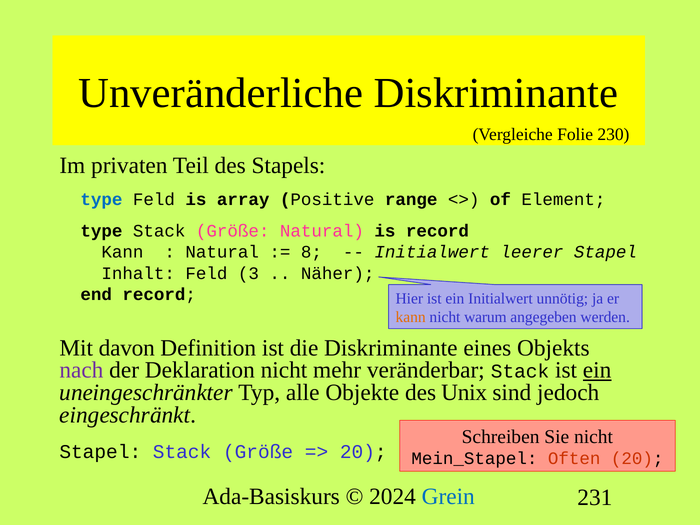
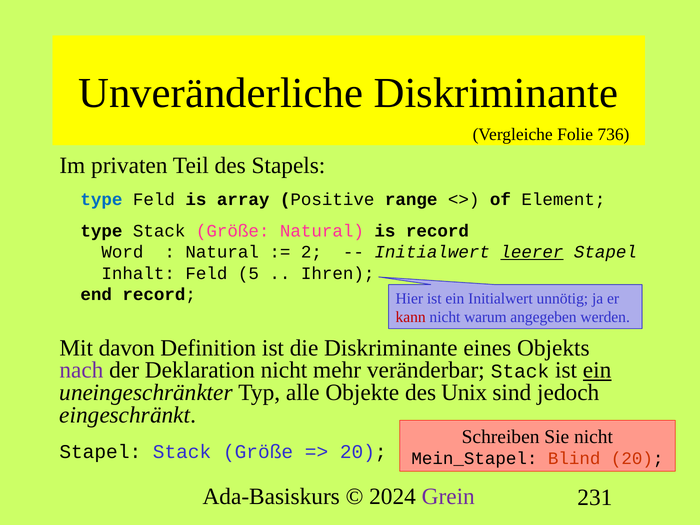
230: 230 -> 736 (613, 134)
Kann: Kann -> Word (122, 252)
8: 8 -> 2 (311, 252)
leerer underline: none -> present (532, 252)
3: 3 -> 5 (248, 273)
Näher: Näher -> Ihren (338, 273)
kann colour: orange -> red (411, 317)
Often: Often -> Blind (574, 459)
Grein colour: blue -> purple (448, 497)
